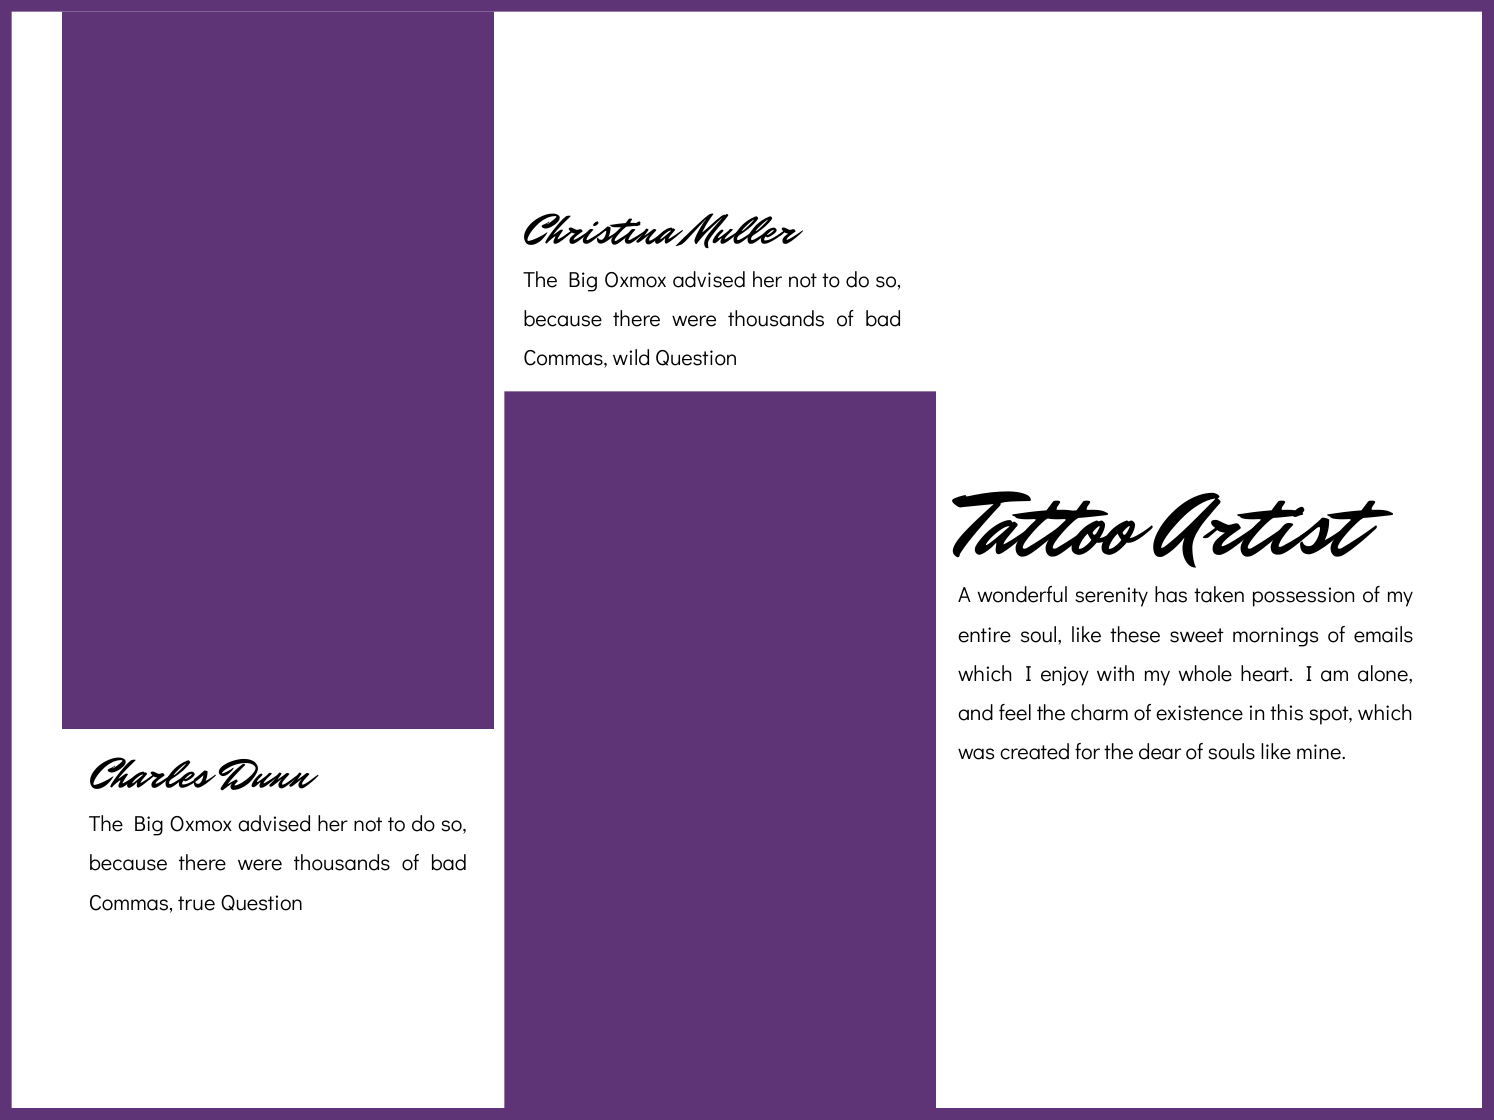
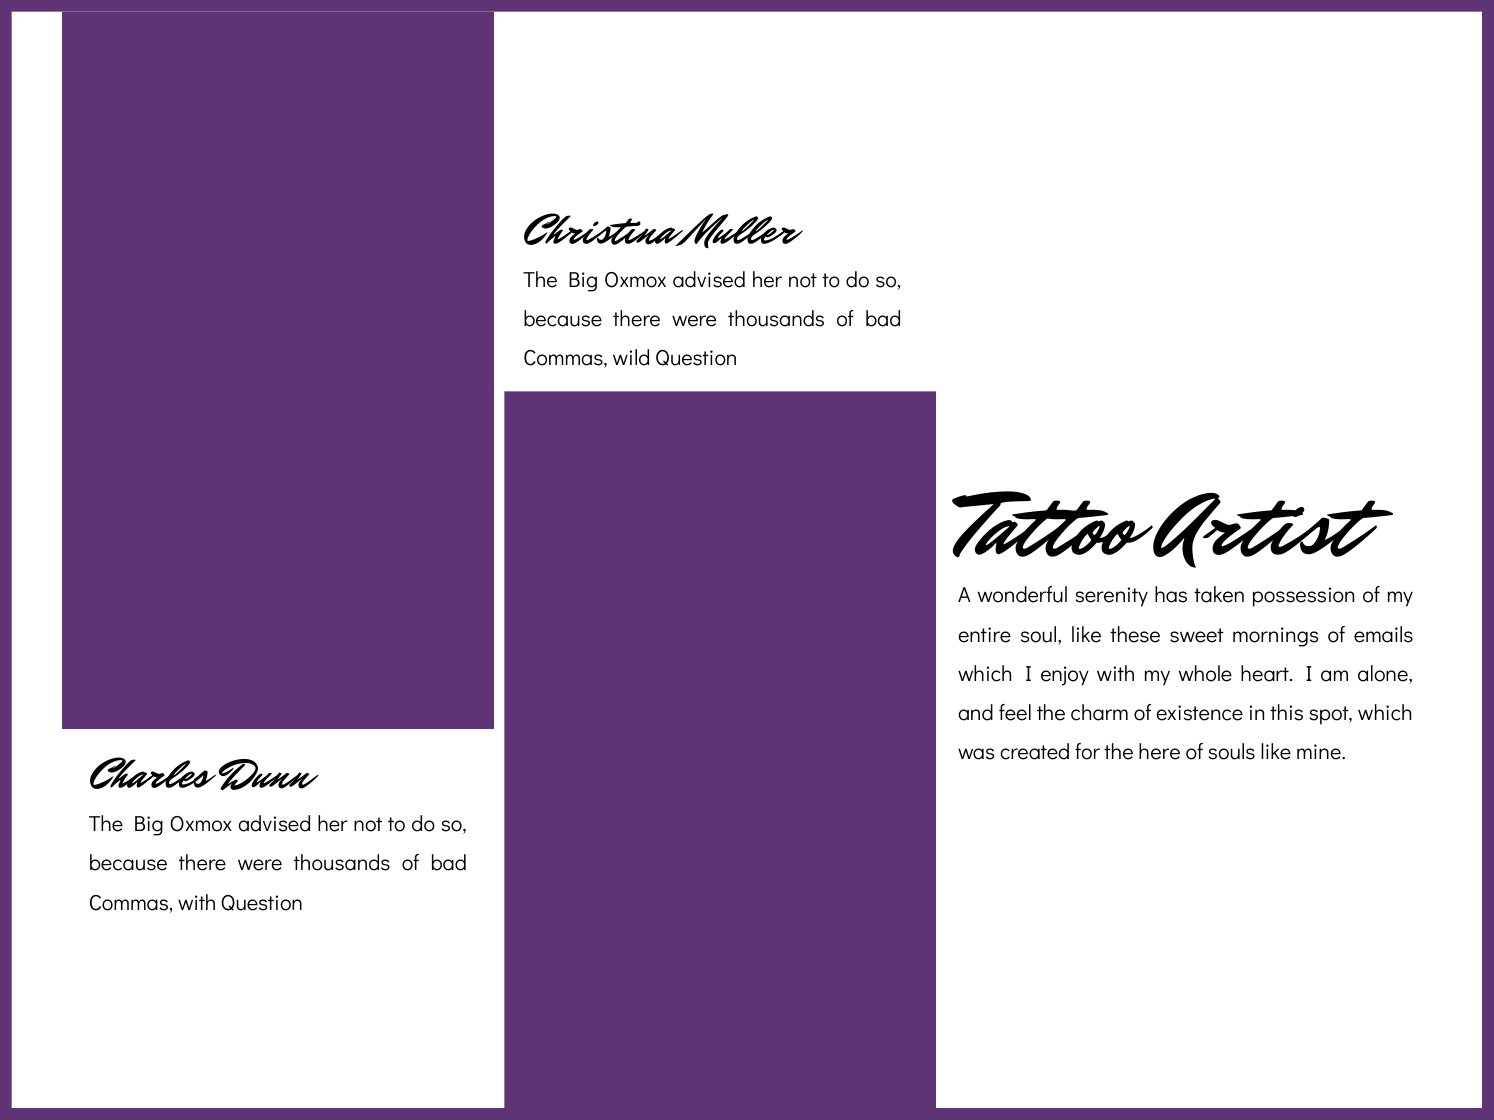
dear: dear -> here (1160, 753)
Commas true: true -> with (197, 903)
